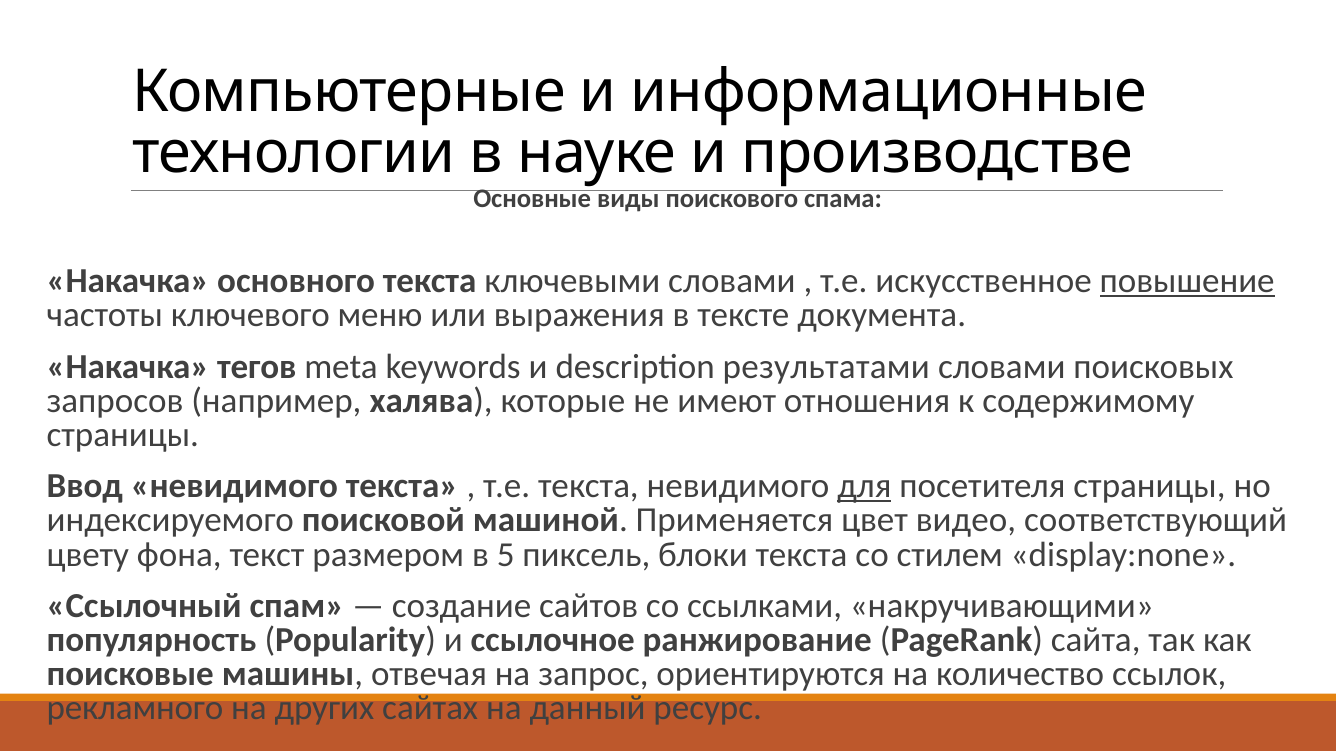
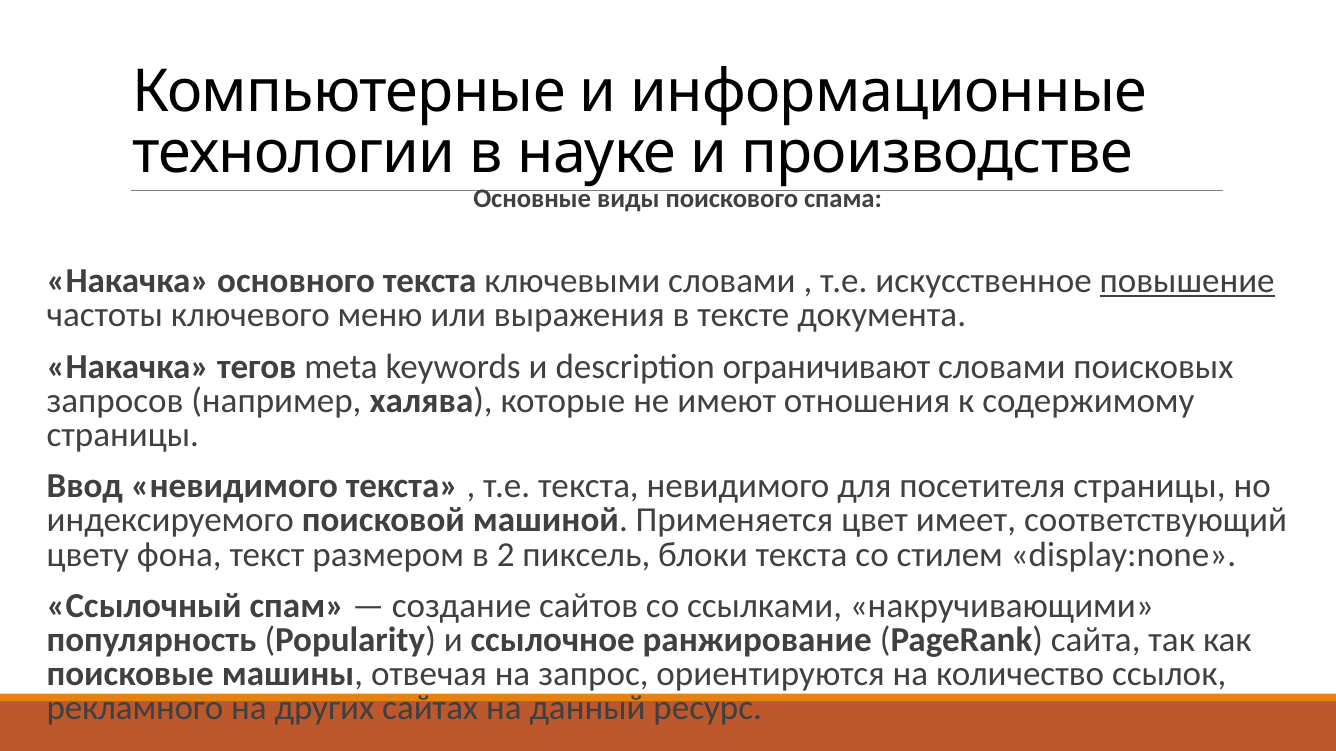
результатами: результатами -> ограничивают (827, 367)
для underline: present -> none (864, 487)
видео: видео -> имеет (966, 521)
5: 5 -> 2 (506, 555)
